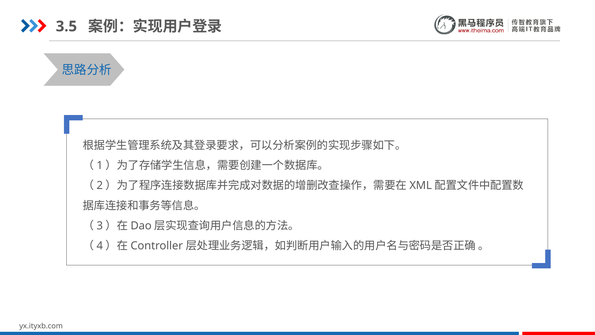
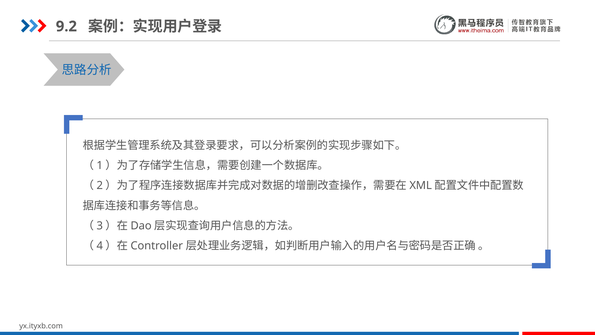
3.5: 3.5 -> 9.2 (66, 26)
